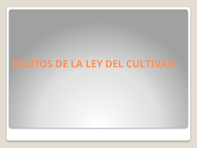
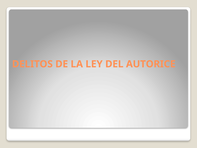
CULTIVAN: CULTIVAN -> AUTORICE (151, 64)
